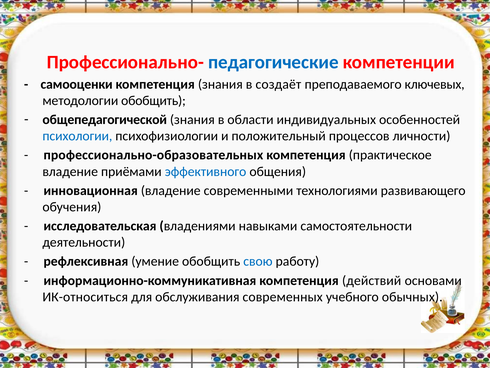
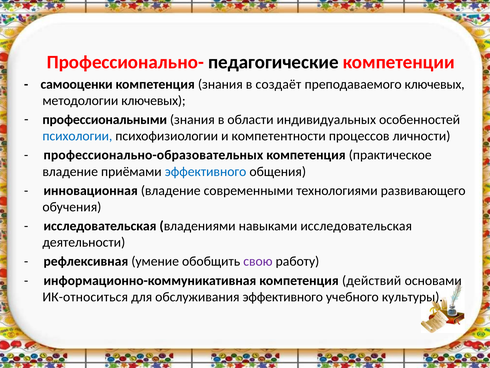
педагогические colour: blue -> black (273, 62)
методологии обобщить: обобщить -> ключевых (153, 100)
общепедагогической: общепедагогической -> профессиональными (105, 120)
положительный: положительный -> компетентности (279, 136)
навыками самостоятельности: самостоятельности -> исследовательская (356, 226)
свою colour: blue -> purple (258, 261)
обслуживания современных: современных -> эффективного (283, 297)
обычных: обычных -> культуры (412, 297)
